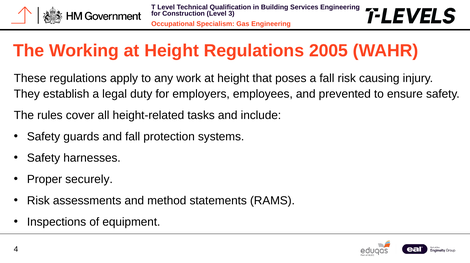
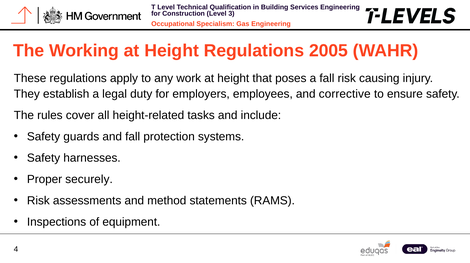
prevented: prevented -> corrective (345, 94)
